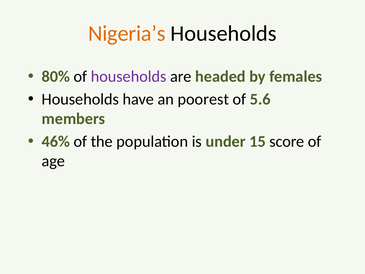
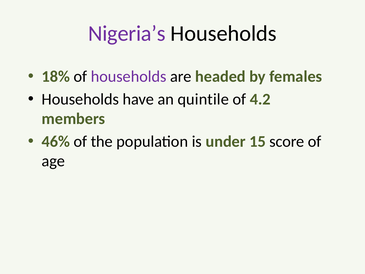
Nigeria’s colour: orange -> purple (127, 33)
80%: 80% -> 18% (56, 77)
poorest: poorest -> quintile (203, 99)
5.6: 5.6 -> 4.2 (260, 99)
